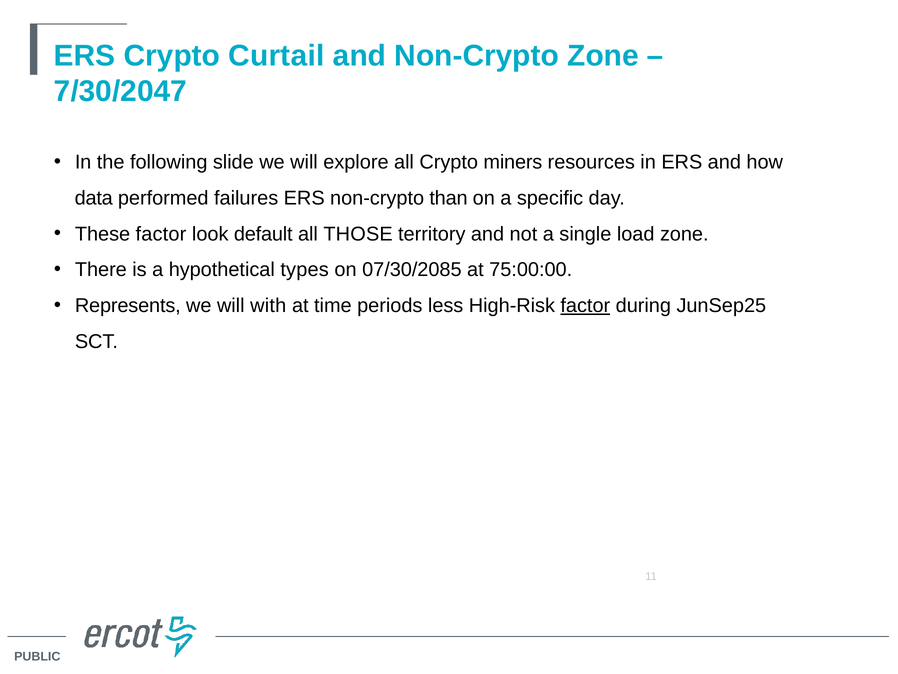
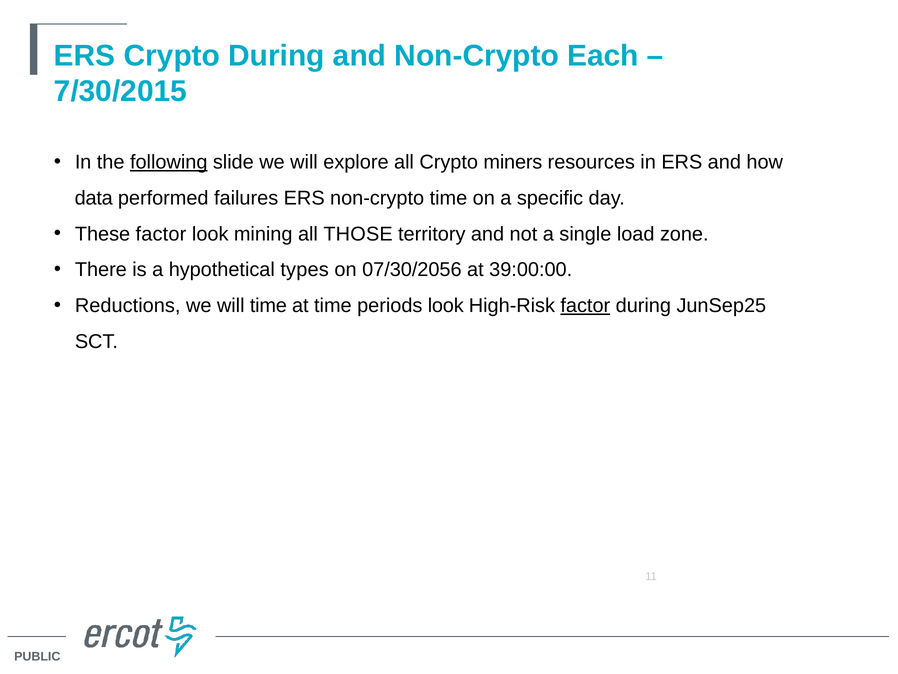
Crypto Curtail: Curtail -> During (276, 56)
Non-Crypto Zone: Zone -> Each (603, 56)
7/30/2047: 7/30/2047 -> 7/30/2015 (120, 92)
following underline: none -> present (169, 162)
non-crypto than: than -> time (448, 198)
default: default -> mining (263, 234)
07/30/2085: 07/30/2085 -> 07/30/2056 (412, 270)
75:00:00: 75:00:00 -> 39:00:00 (531, 270)
Represents: Represents -> Reductions (128, 306)
will with: with -> time (268, 306)
periods less: less -> look (446, 306)
